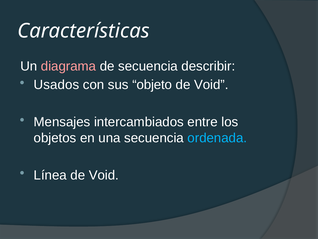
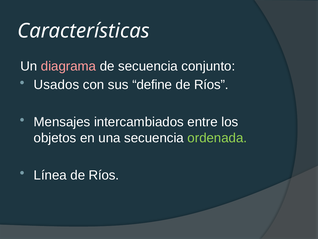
describir: describir -> conjunto (208, 66)
objeto: objeto -> define (152, 85)
Void: Void -> Ríos (211, 85)
ordenada colour: light blue -> light green (217, 138)
Línea de Void: Void -> Ríos (104, 175)
